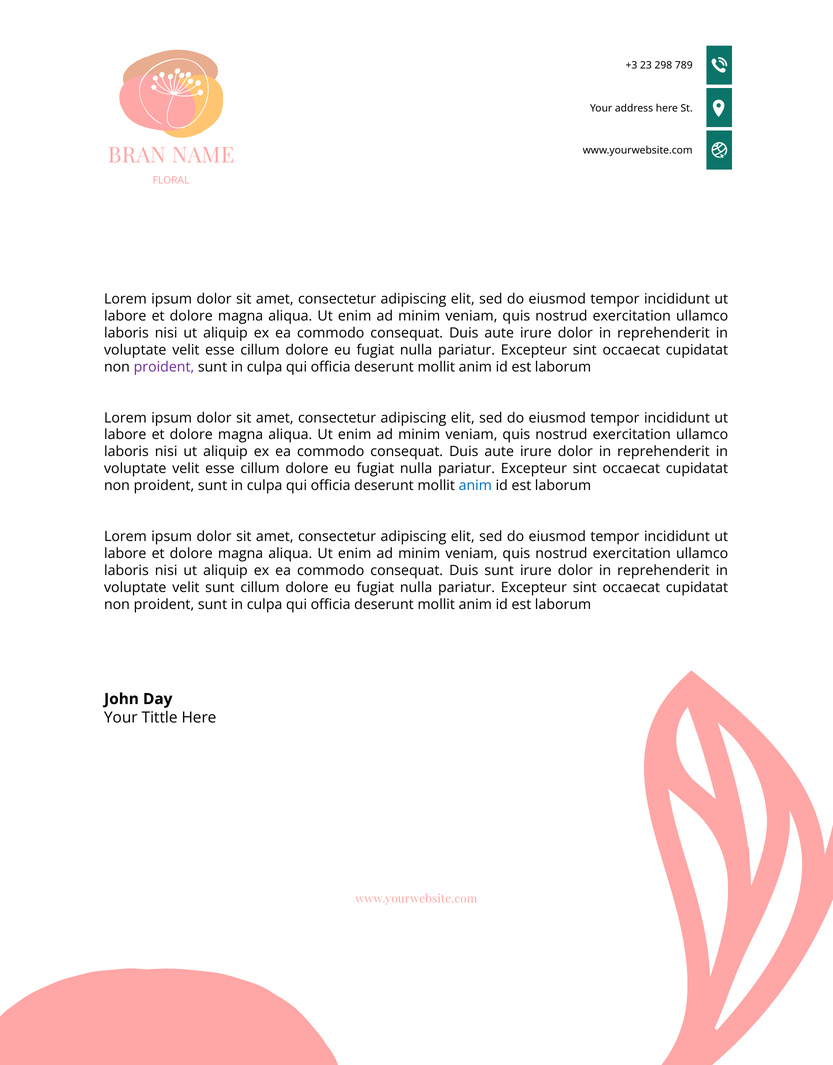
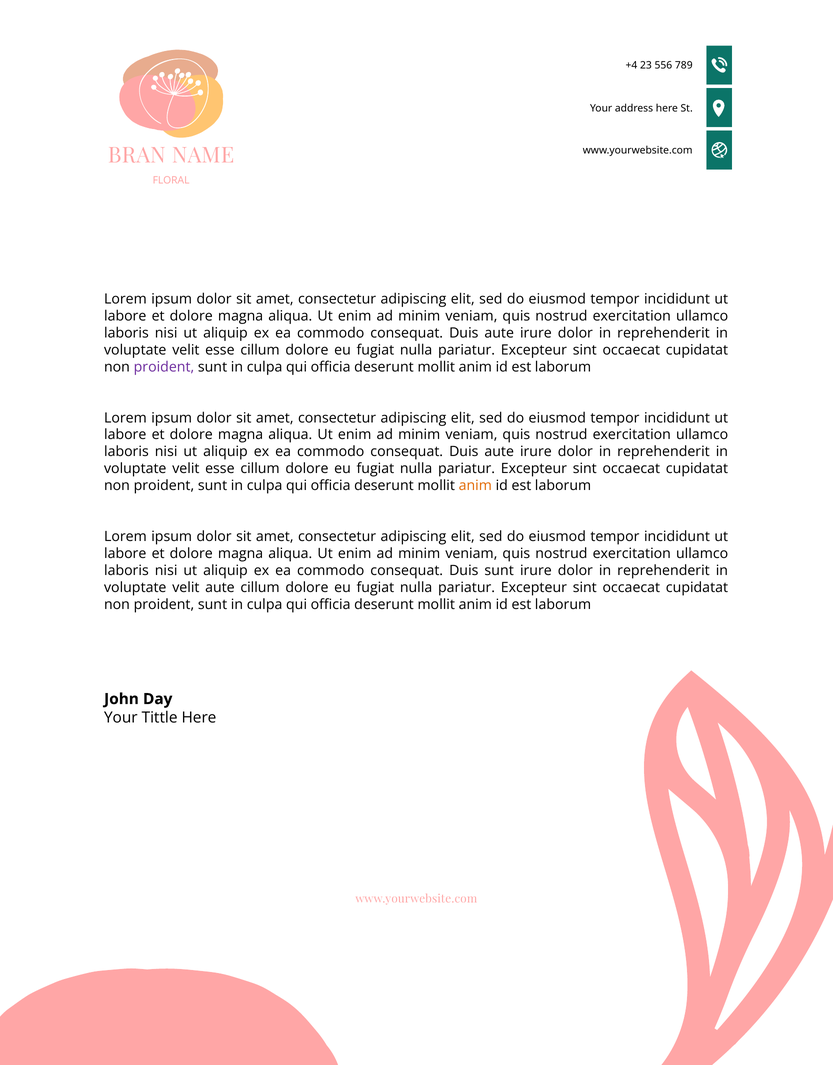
+3: +3 -> +4 (631, 65)
298: 298 -> 556 (663, 65)
anim colour: blue -> orange (475, 486)
velit sunt: sunt -> aute (220, 587)
